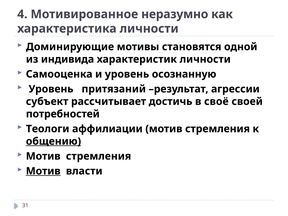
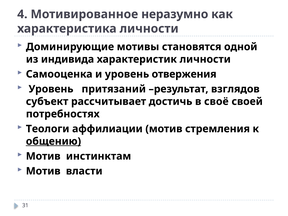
осознанную: осознанную -> отвержения (184, 74)
агрессии: агрессии -> взглядов (235, 89)
потребностей: потребностей -> потребностях (63, 114)
стремления: стремления -> инстинктам (99, 156)
Мотив underline: present -> none (43, 171)
